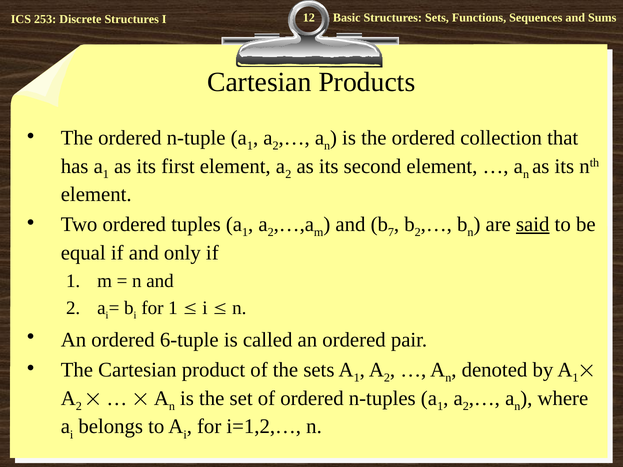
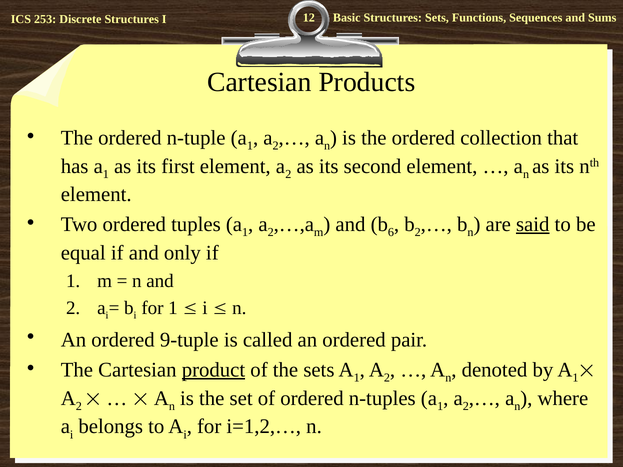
7: 7 -> 6 (391, 233)
6-tuple: 6-tuple -> 9-tuple (189, 340)
product underline: none -> present (213, 370)
